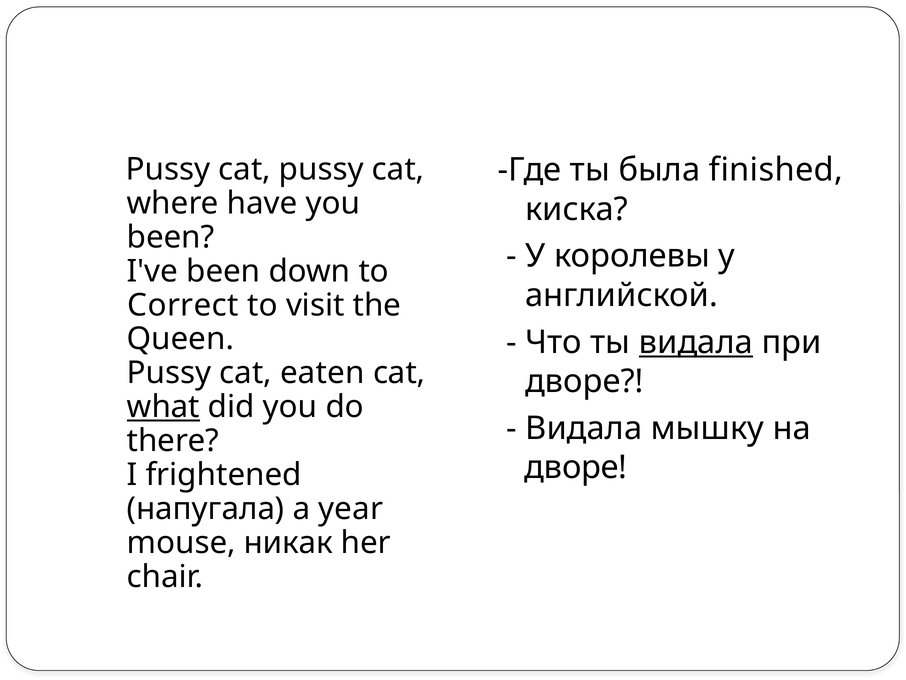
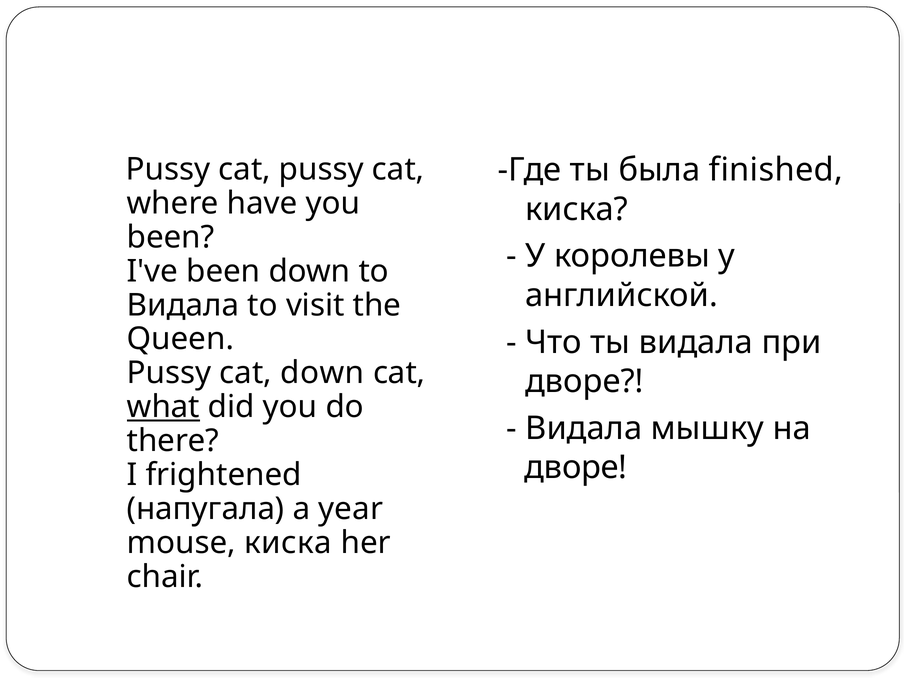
Correct: Correct -> Видала (183, 305)
видала underline: present -> none (696, 342)
cat eaten: eaten -> down (322, 373)
mouse никак: никак -> киска (288, 543)
